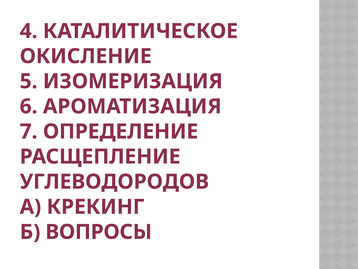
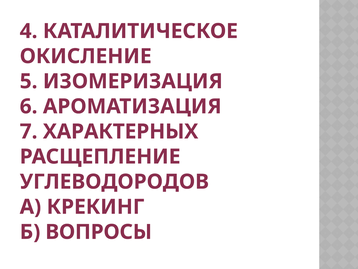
ОПРЕДЕЛЕНИЕ: ОПРЕДЕЛЕНИЕ -> ХАРАКТЕРНЫХ (121, 131)
